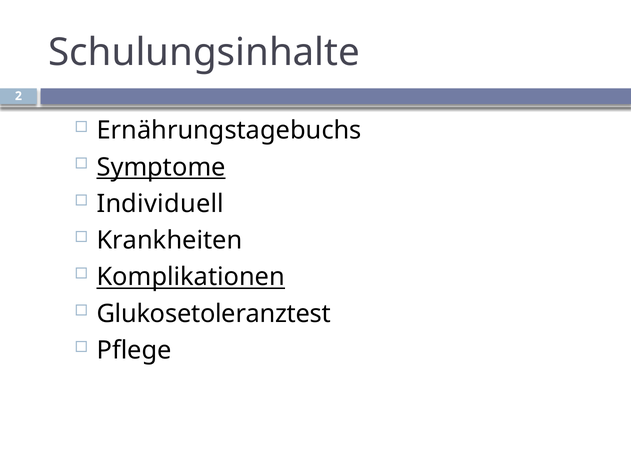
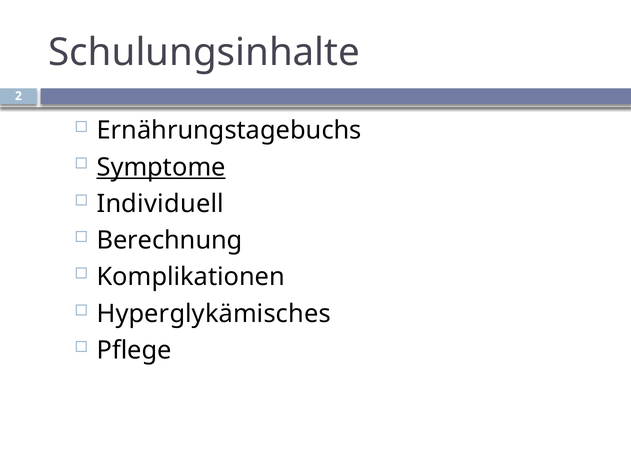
Krankheiten: Krankheiten -> Berechnung (170, 241)
Komplikationen underline: present -> none (191, 277)
Glukosetoleranztest: Glukosetoleranztest -> Hyperglykämisches (214, 314)
